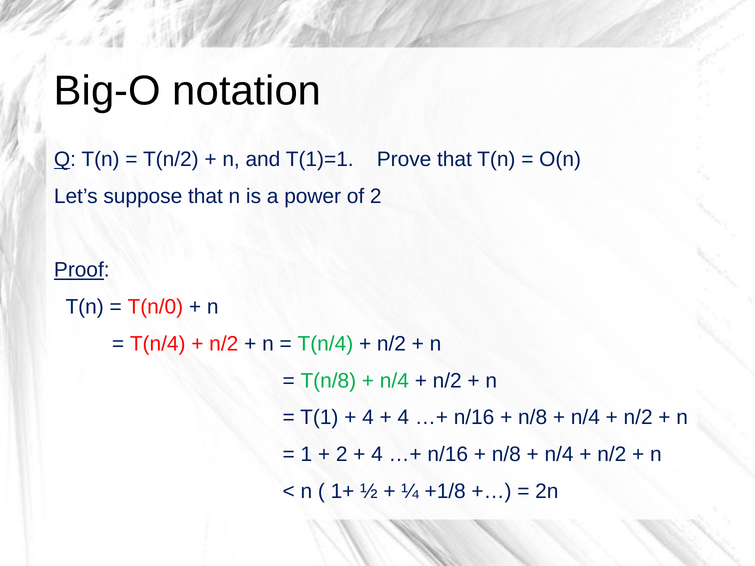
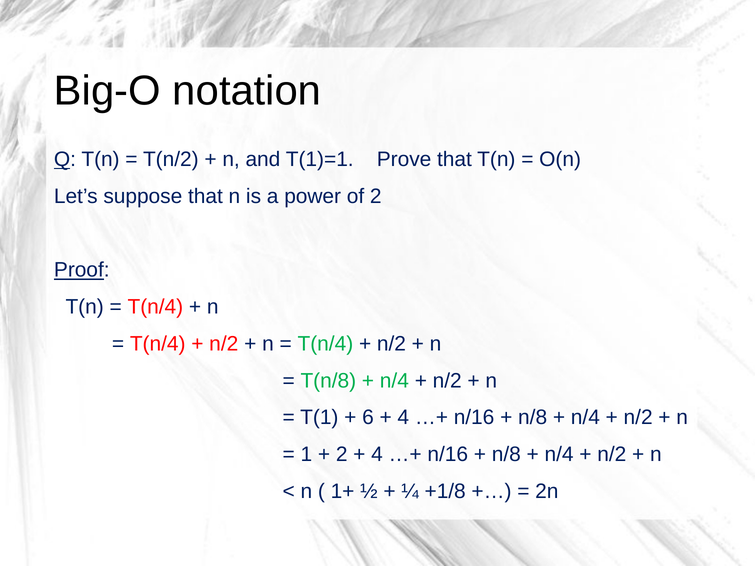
T(n/0: T(n/0 -> T(n/4 (155, 307)
4: 4 -> 6 (368, 418)
